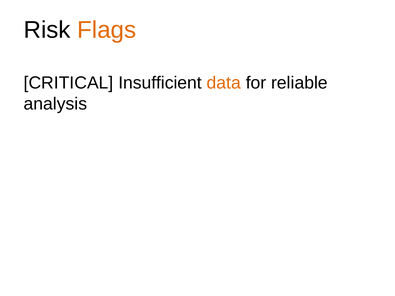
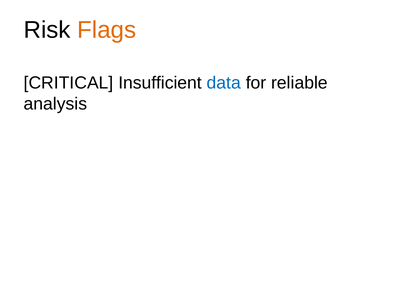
data colour: orange -> blue (224, 83)
